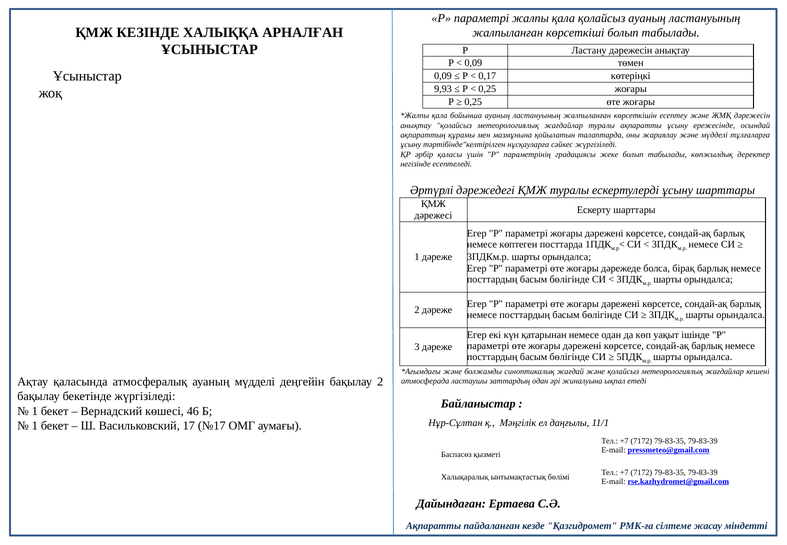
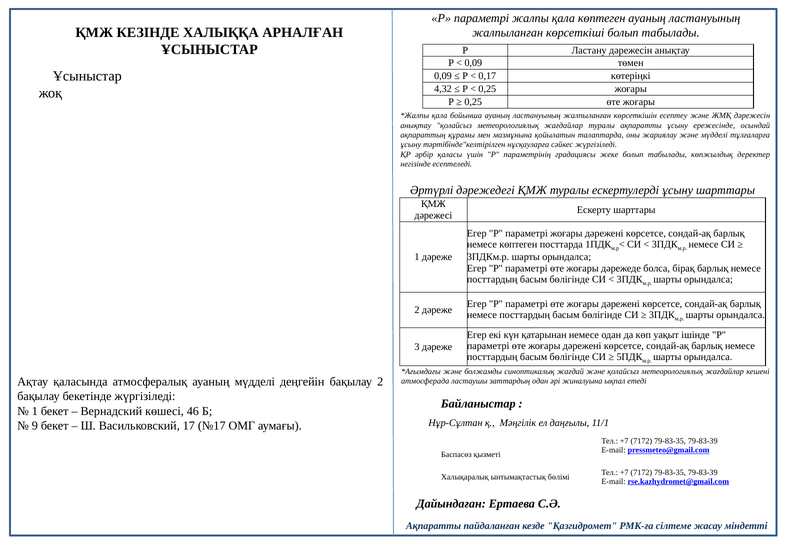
қала қолайсыз: қолайсыз -> көптеген (602, 18)
9,93: 9,93 -> 4,32 (443, 89)
1: 1 -> 9 (35, 425)
